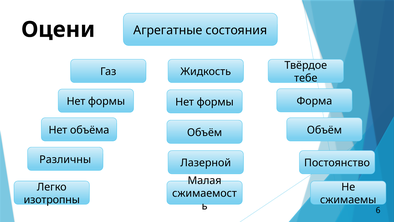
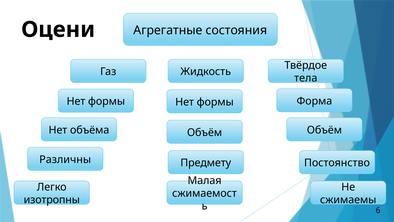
тебе: тебе -> тела (306, 78)
Лазерной: Лазерной -> Предмету (206, 163)
